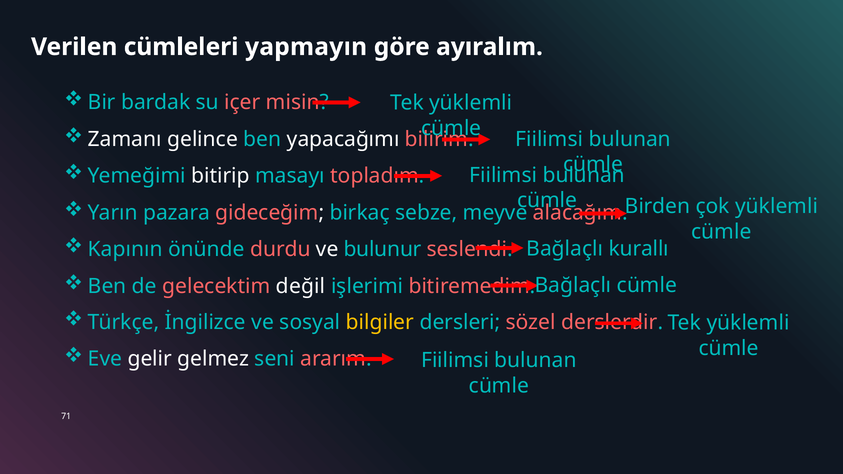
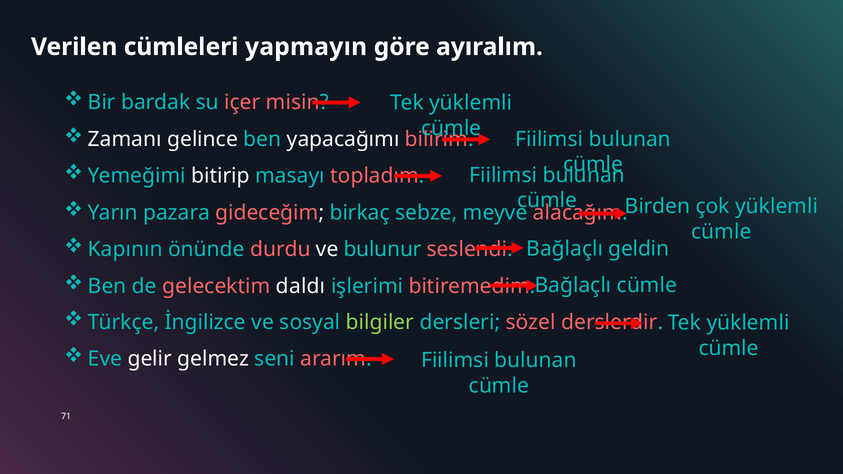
kurallı: kurallı -> geldin (639, 249)
değil: değil -> daldı (301, 286)
bilgiler colour: yellow -> light green (380, 323)
